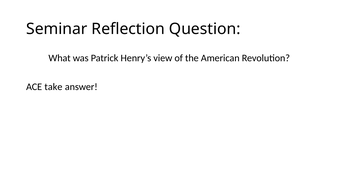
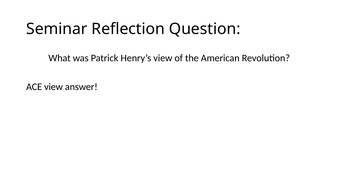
ACE take: take -> view (54, 87)
